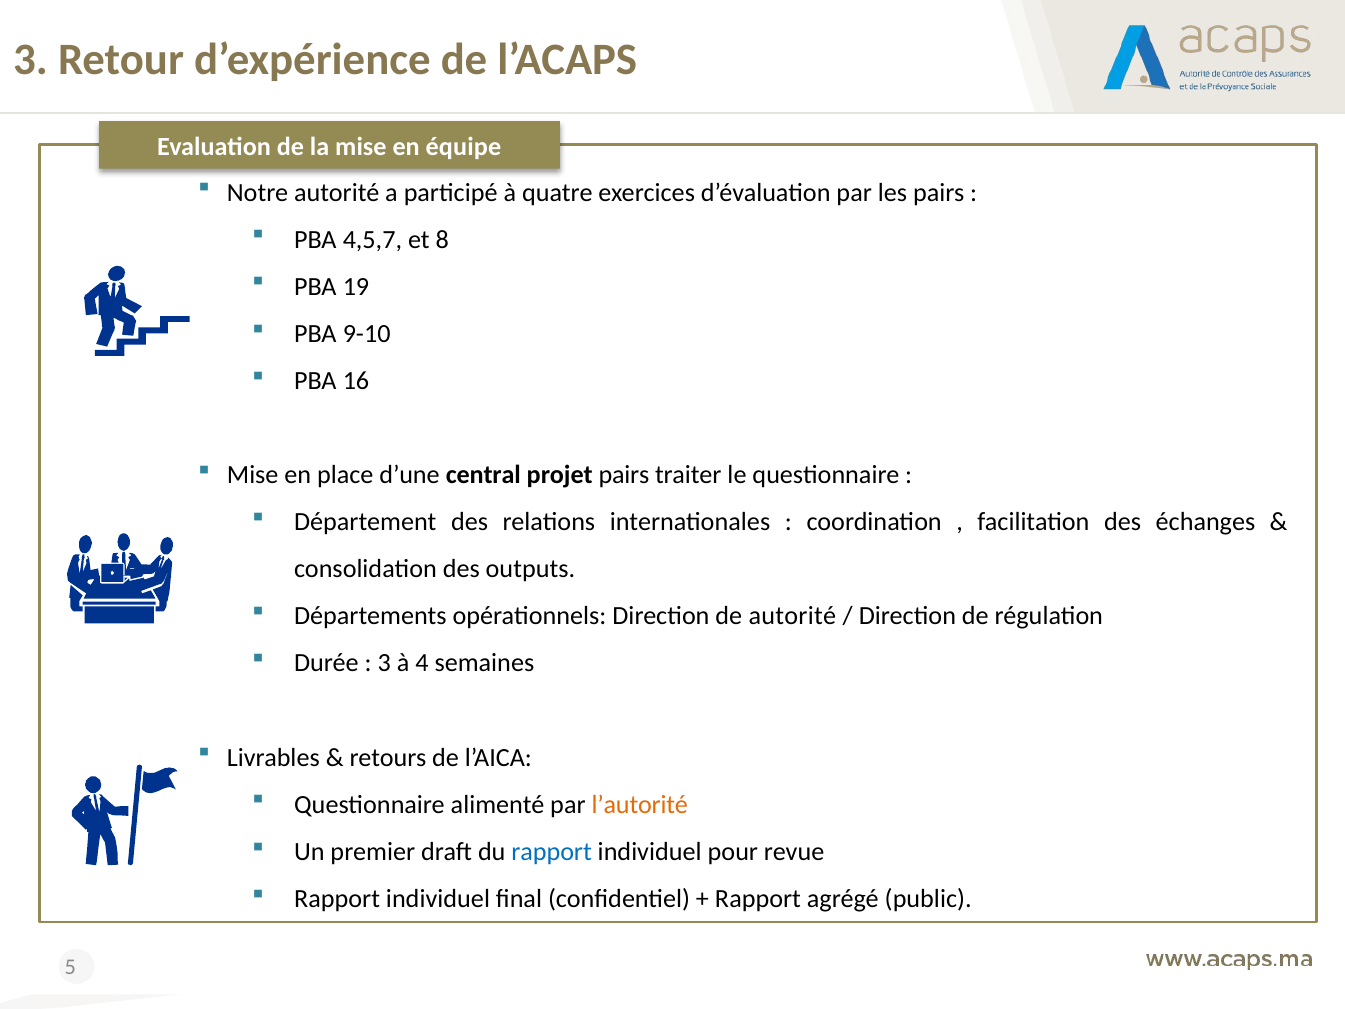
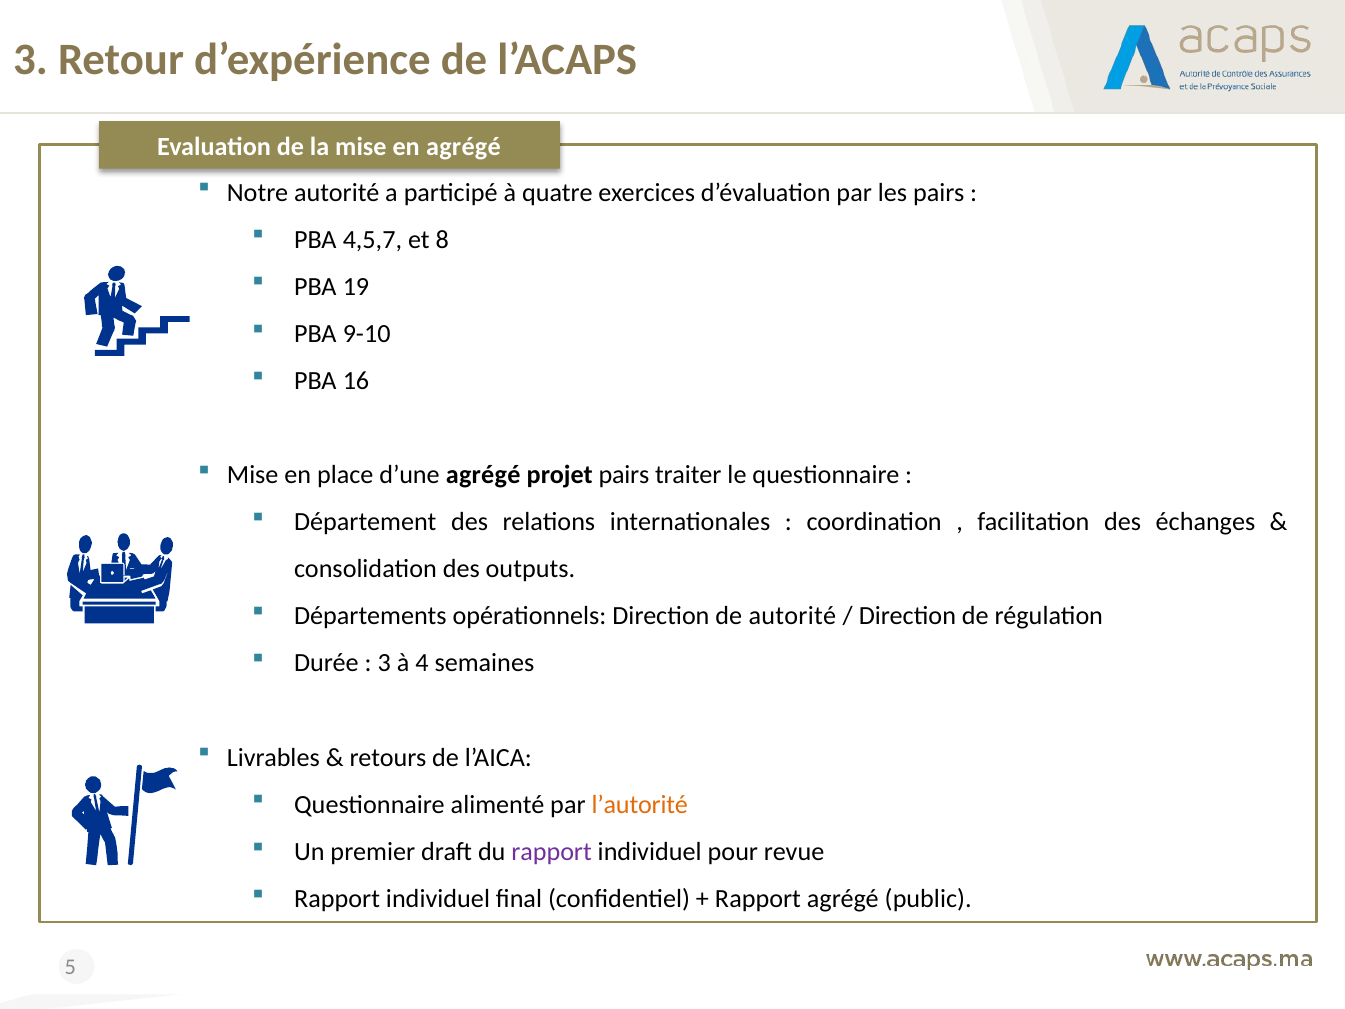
en équipe: équipe -> agrégé (463, 147)
d’une central: central -> agrégé (483, 475)
rapport colour: blue -> purple (552, 851)
